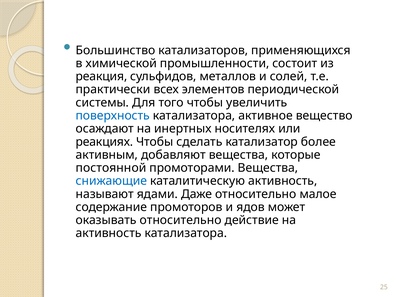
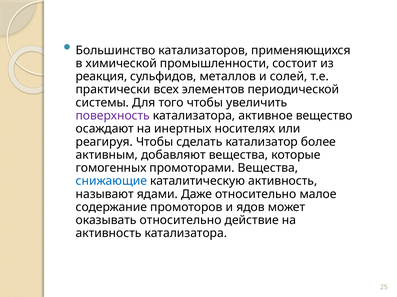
поверхность colour: blue -> purple (113, 116)
реакциях: реакциях -> реагируя (104, 142)
постоянной: постоянной -> гомогенных (111, 168)
